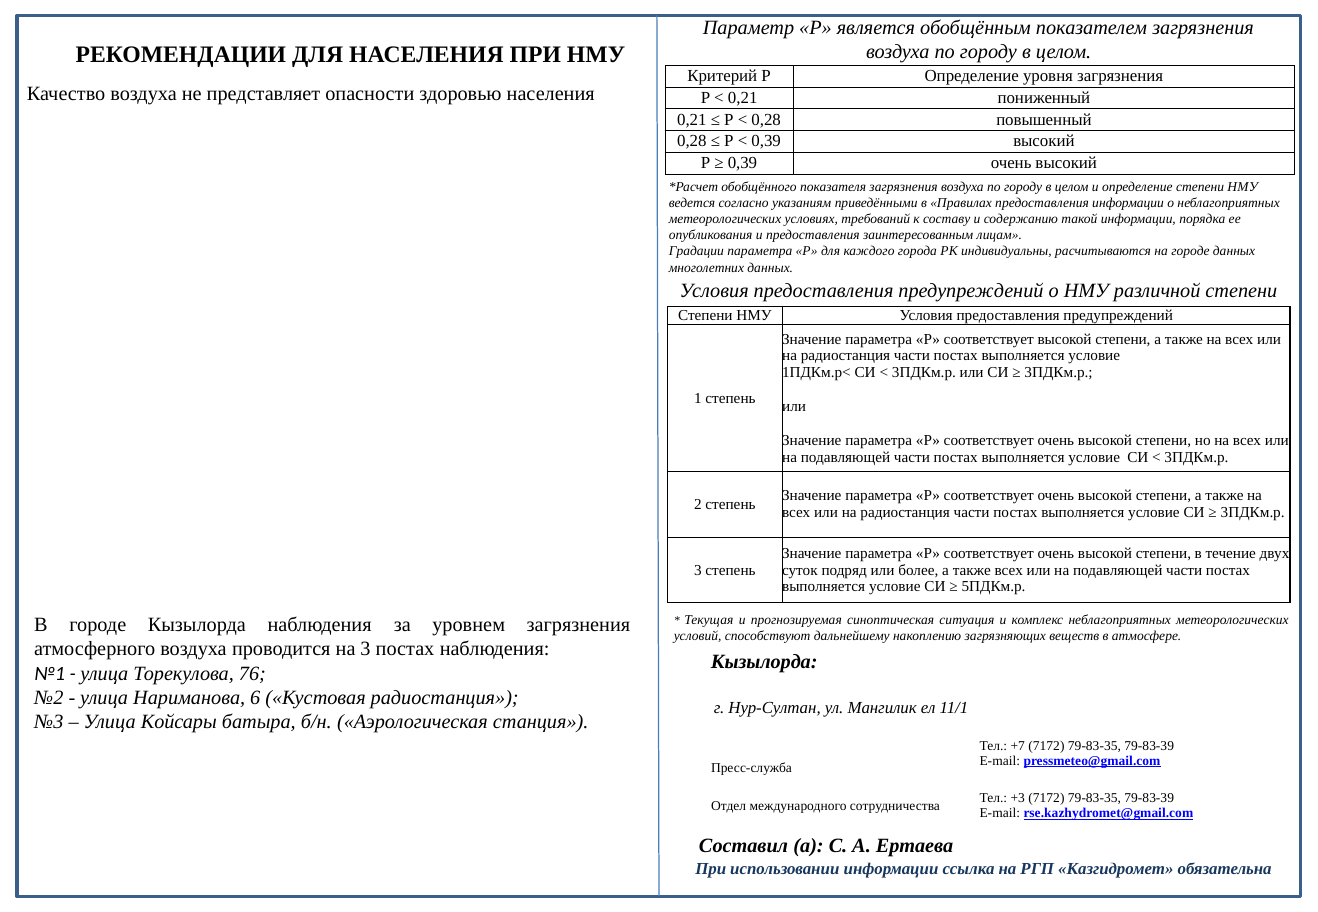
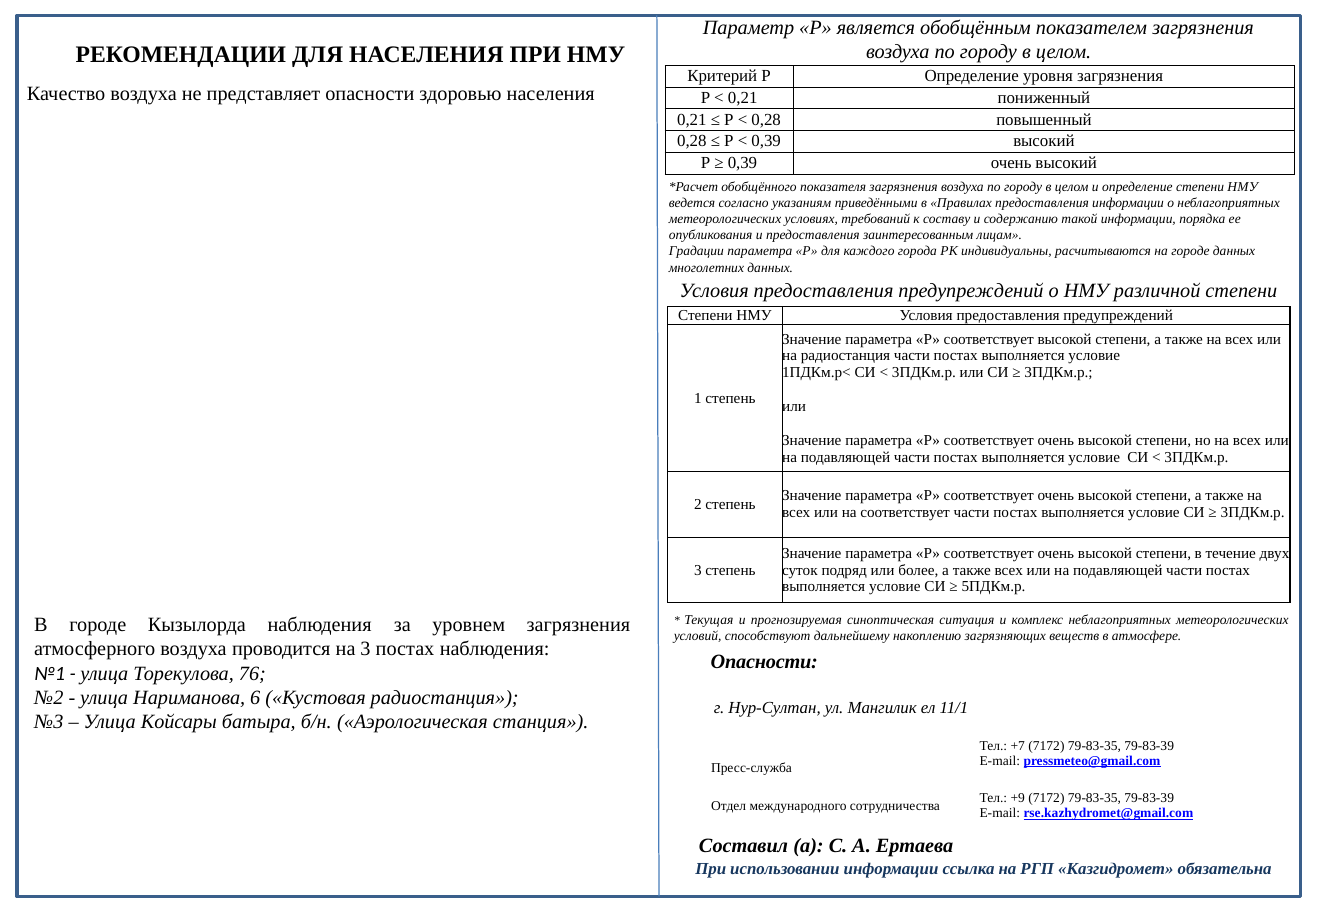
радиостанция: радиостанция -> соответствует (905, 513)
Кызылорда: Кызылорда -> Опасности (764, 663)
+3: +3 -> +9 (1018, 799)
